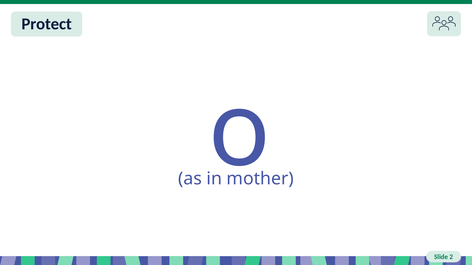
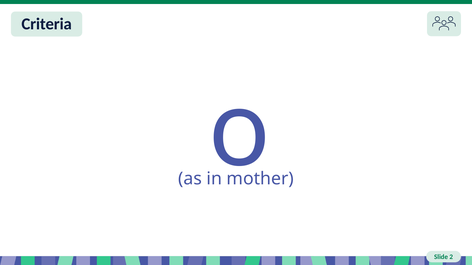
Protect: Protect -> Criteria (47, 24)
